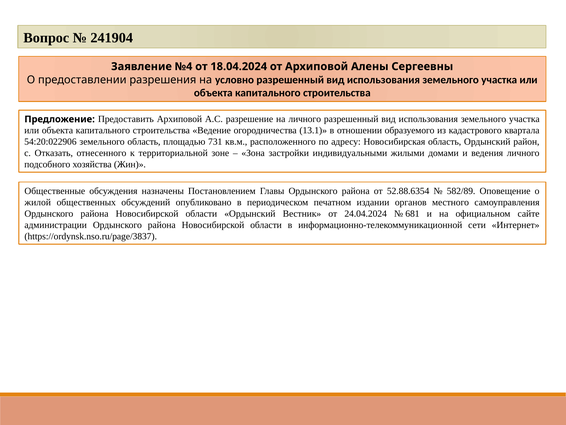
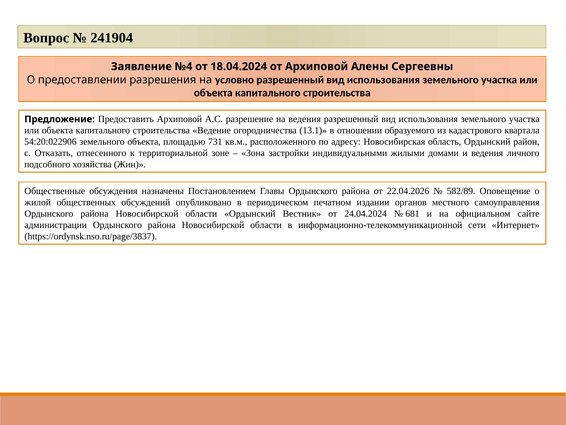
на личного: личного -> ведения (305, 119)
земельного область: область -> объекта (144, 142)
52.88.6354: 52.88.6354 -> 22.04.2026 (408, 191)
